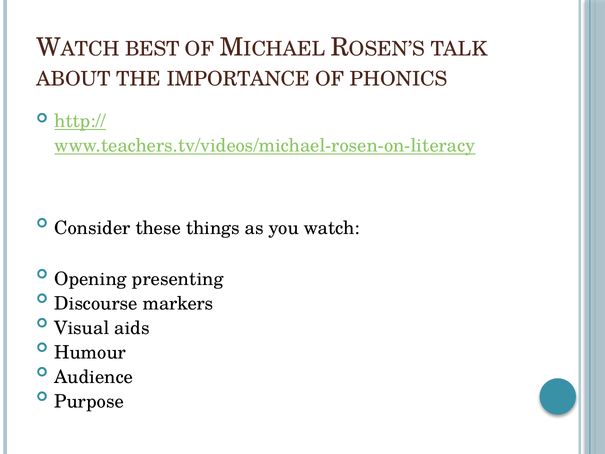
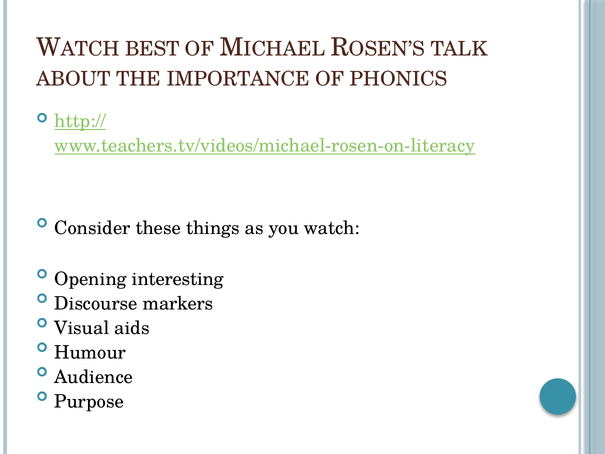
presenting: presenting -> interesting (178, 279)
